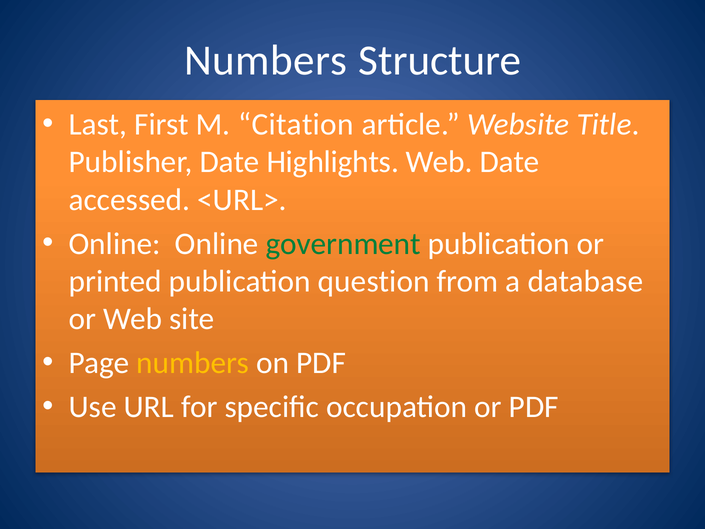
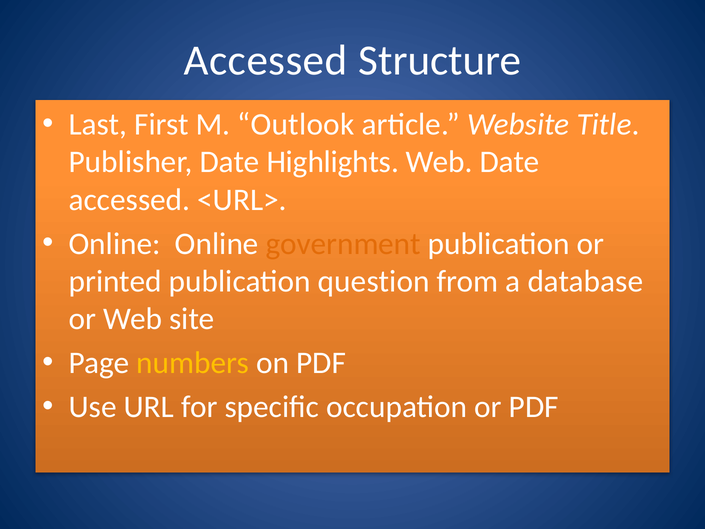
Numbers: Numbers -> Accessed (266, 61)
Citation: Citation -> Outlook (296, 124)
government colour: green -> orange (343, 244)
